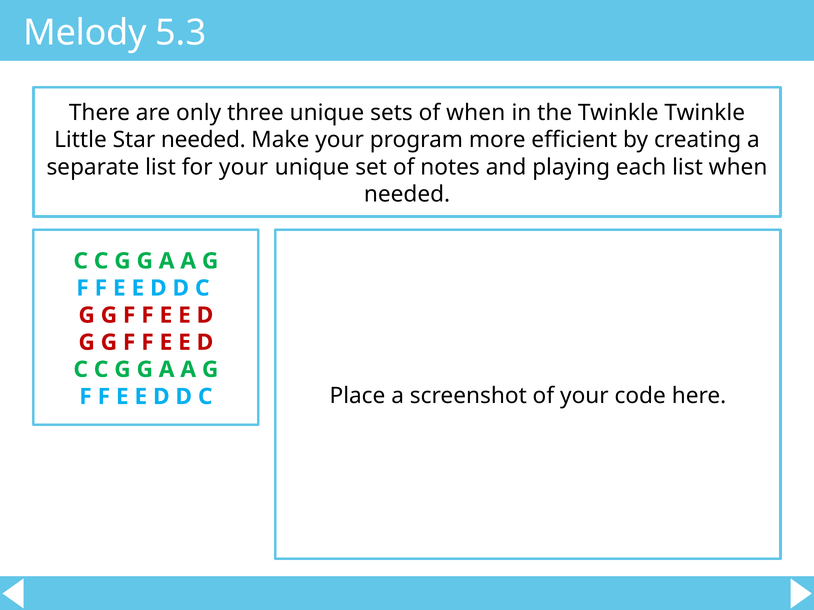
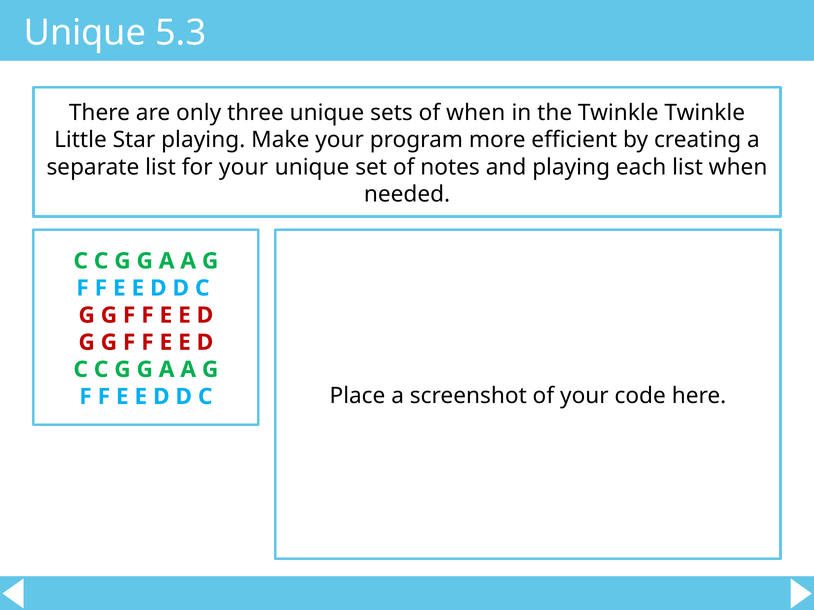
Melody: Melody -> Unique (85, 33)
Star needed: needed -> playing (203, 140)
